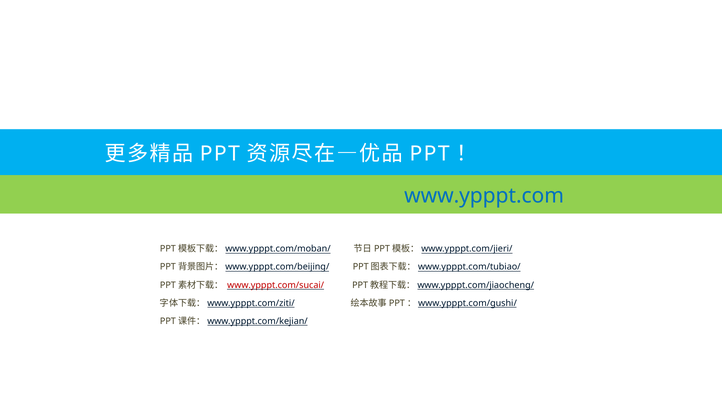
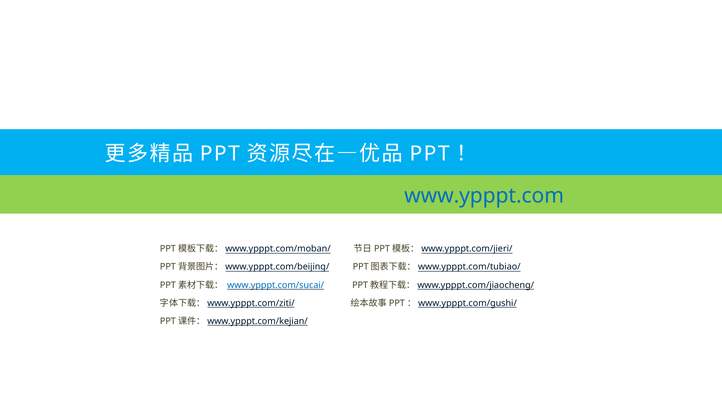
www.ypppt.com/sucai/ colour: red -> blue (276, 285)
